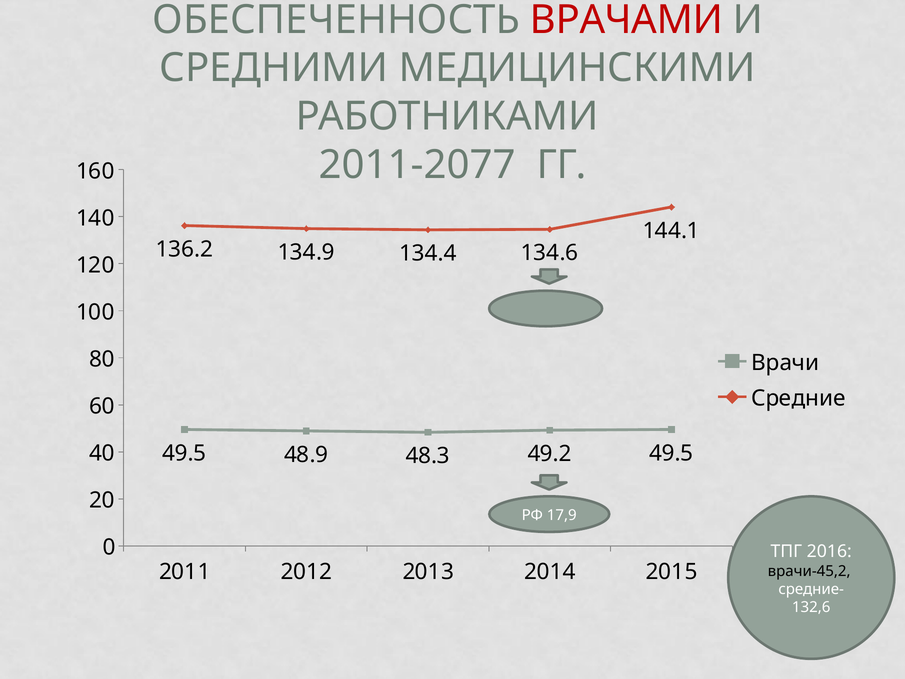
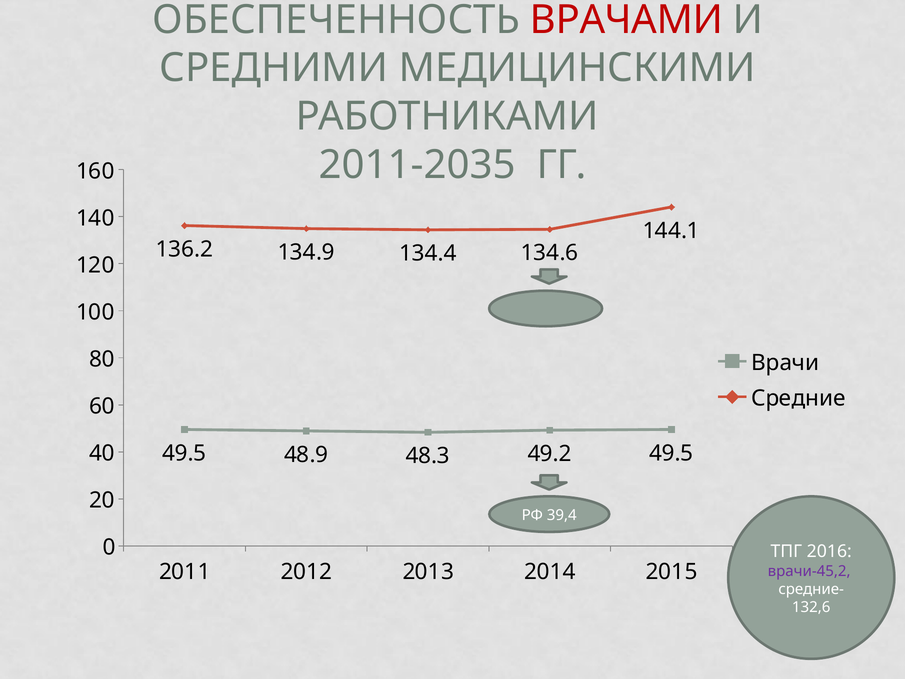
2011-2077: 2011-2077 -> 2011-2035 (417, 165)
17,9: 17,9 -> 39,4 (562, 515)
врачи-45,2 colour: black -> purple (809, 571)
